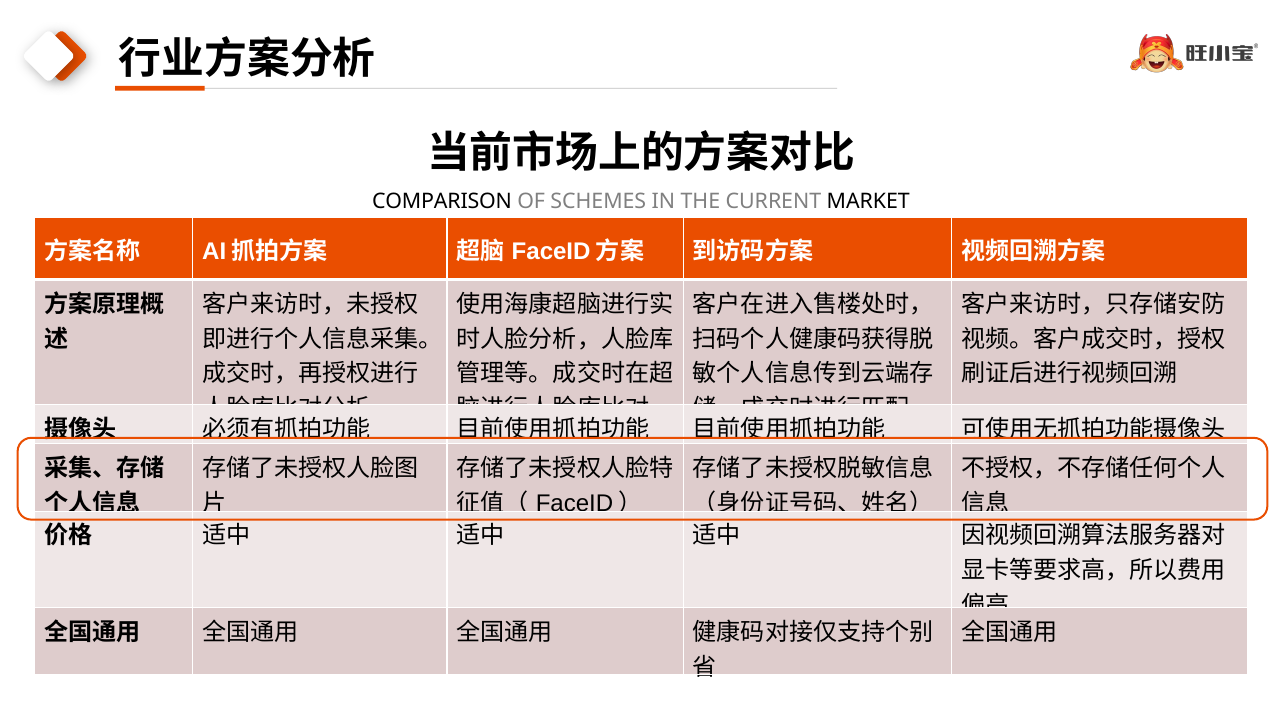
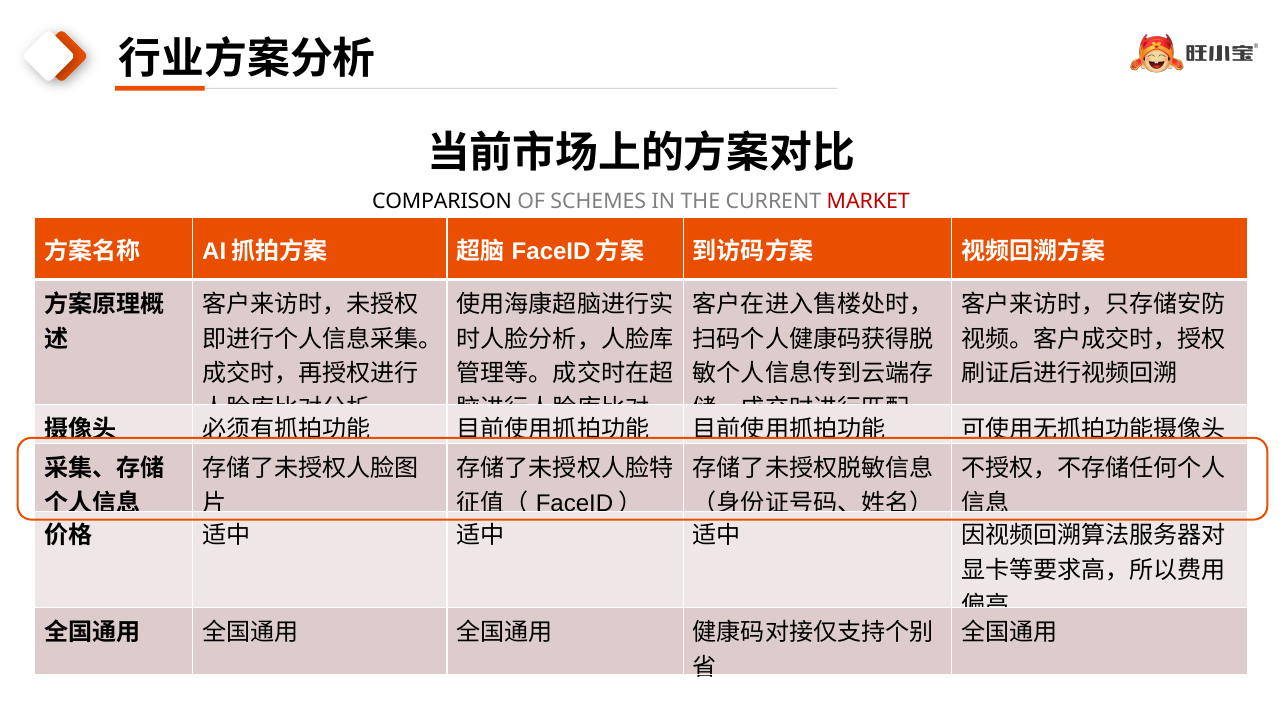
MARKET colour: black -> red (868, 201)
